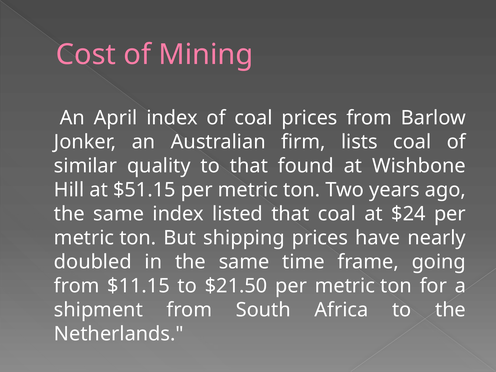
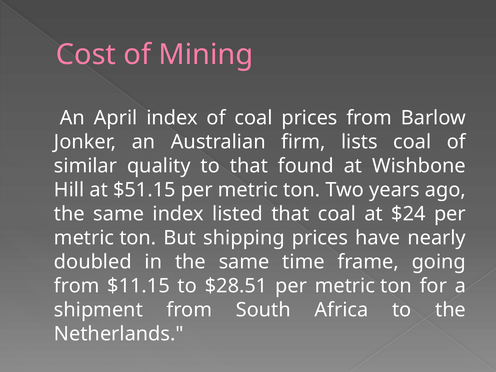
$21.50: $21.50 -> $28.51 (236, 286)
